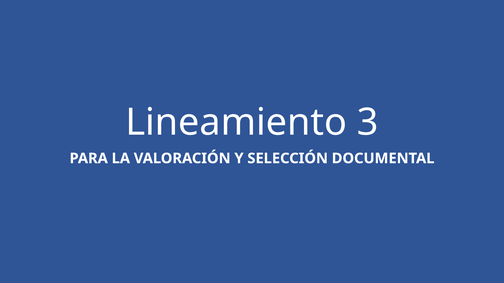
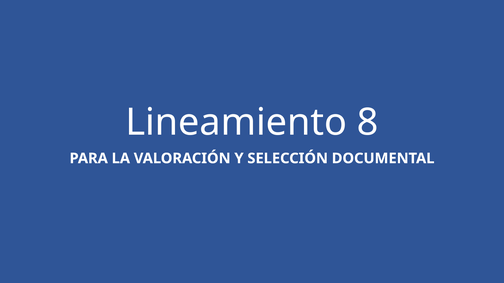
3: 3 -> 8 (368, 123)
